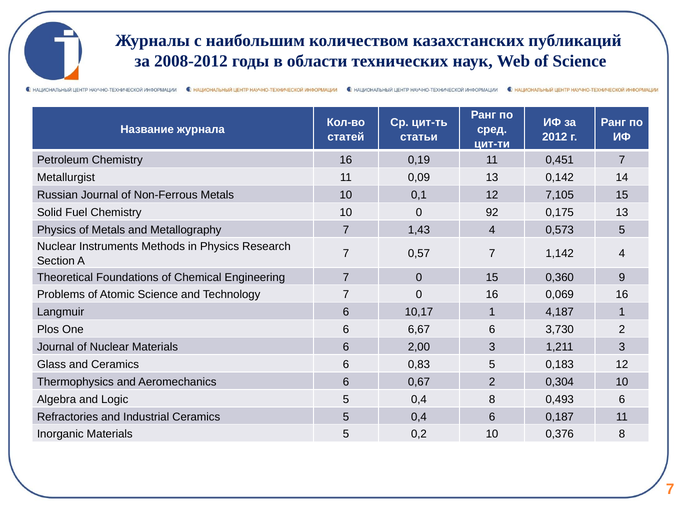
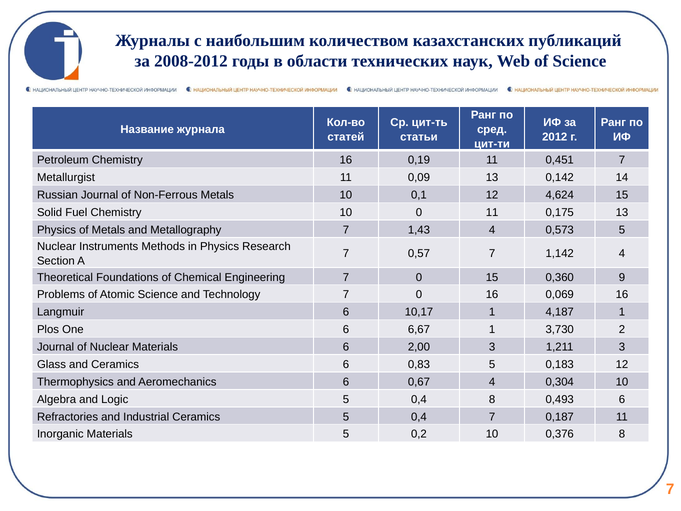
7,105: 7,105 -> 4,624 (560, 195)
0 92: 92 -> 11 (492, 212)
6,67 6: 6 -> 1 (492, 329)
0,67 2: 2 -> 4 (492, 382)
0,4 6: 6 -> 7 (492, 417)
